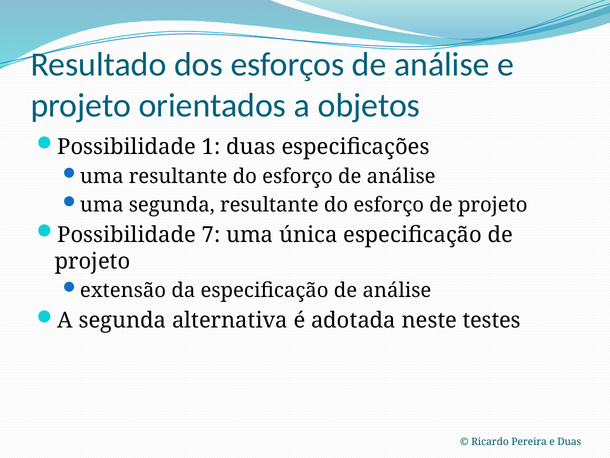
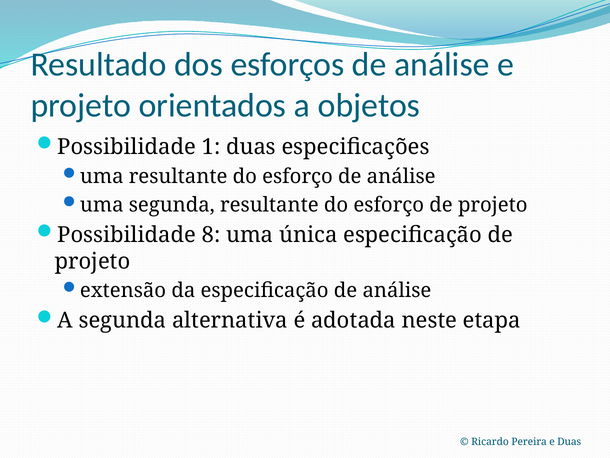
7: 7 -> 8 (211, 235)
testes: testes -> etapa (492, 320)
